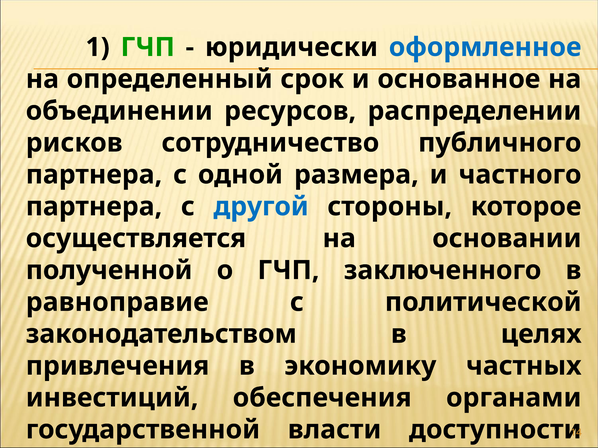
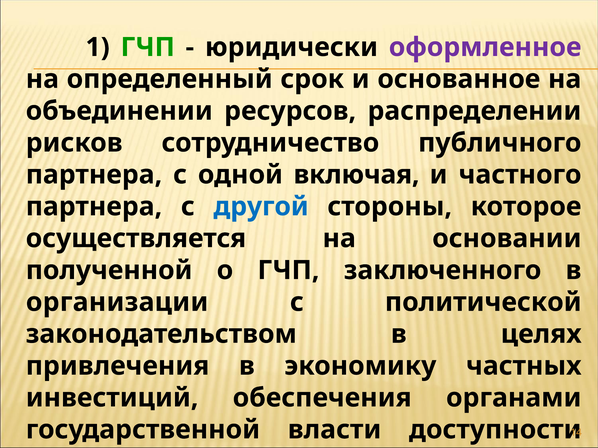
оформленное colour: blue -> purple (485, 47)
размера: размера -> включая (356, 175)
равноправие: равноправие -> организации (117, 302)
